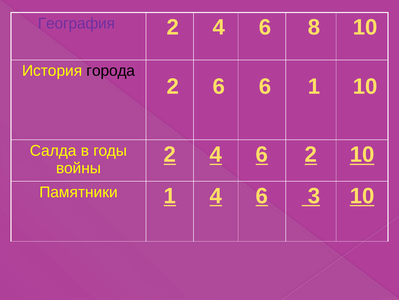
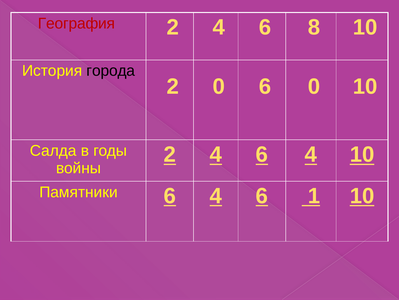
География colour: purple -> red (76, 23)
2 6: 6 -> 0 (219, 86)
6 1: 1 -> 0 (314, 86)
4 6 2: 2 -> 4 (311, 154)
Памятники 1: 1 -> 6 (170, 195)
3: 3 -> 1 (314, 195)
